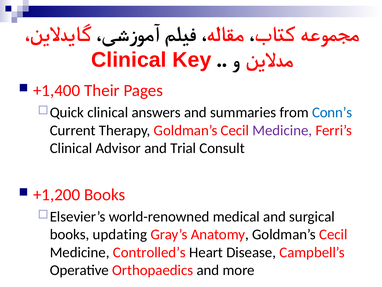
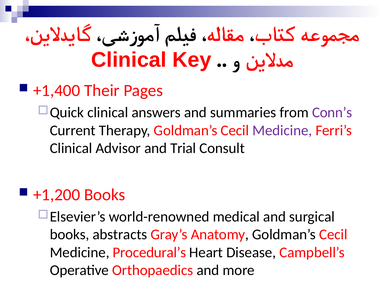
Conn’s colour: blue -> purple (332, 112)
updating: updating -> abstracts (120, 234)
Controlled’s: Controlled’s -> Procedural’s (149, 252)
